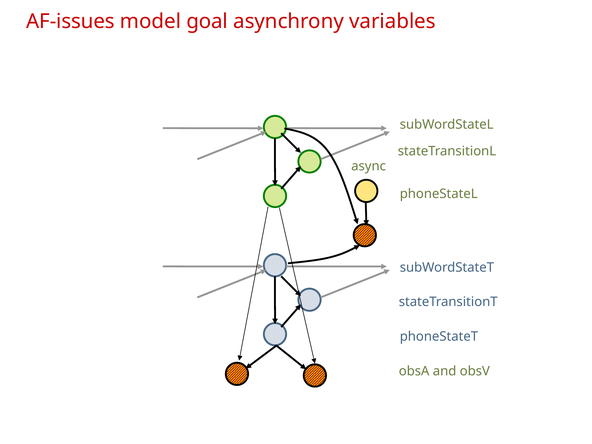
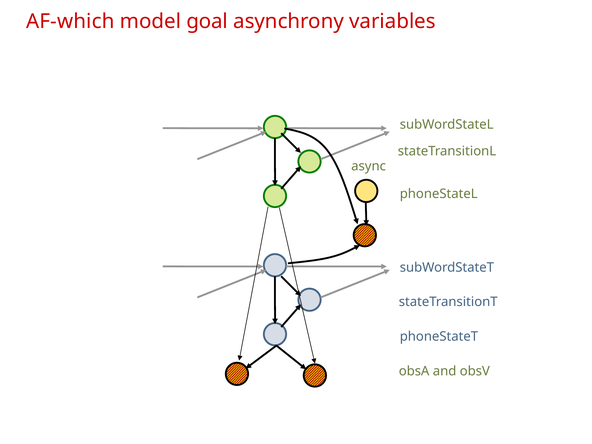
AF-issues: AF-issues -> AF-which (70, 21)
